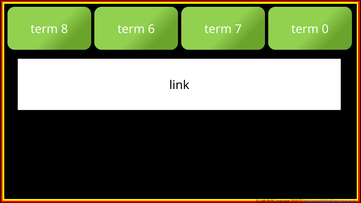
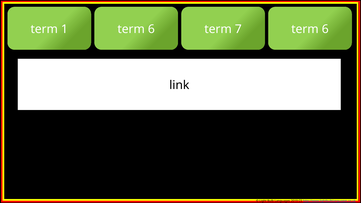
8: 8 -> 1 (64, 29)
7 term 0: 0 -> 6 (325, 29)
